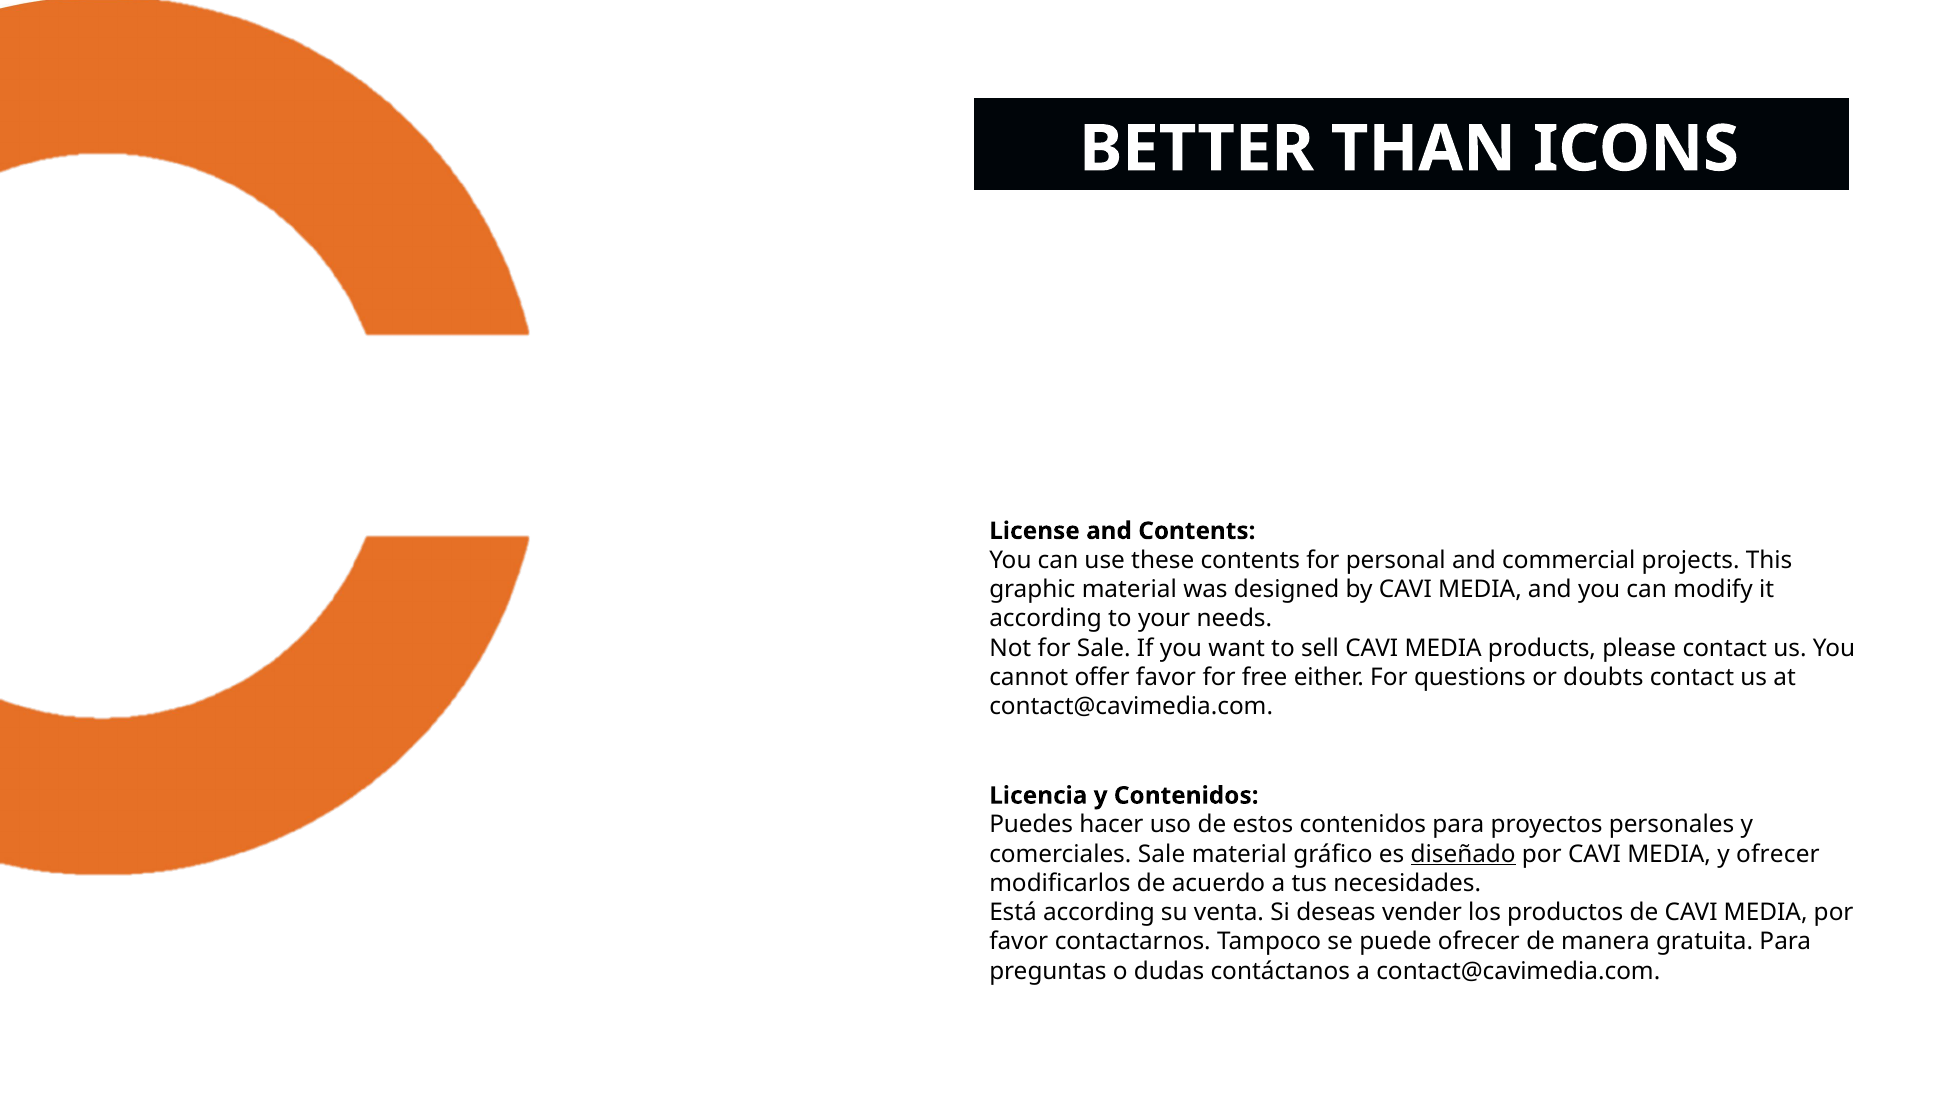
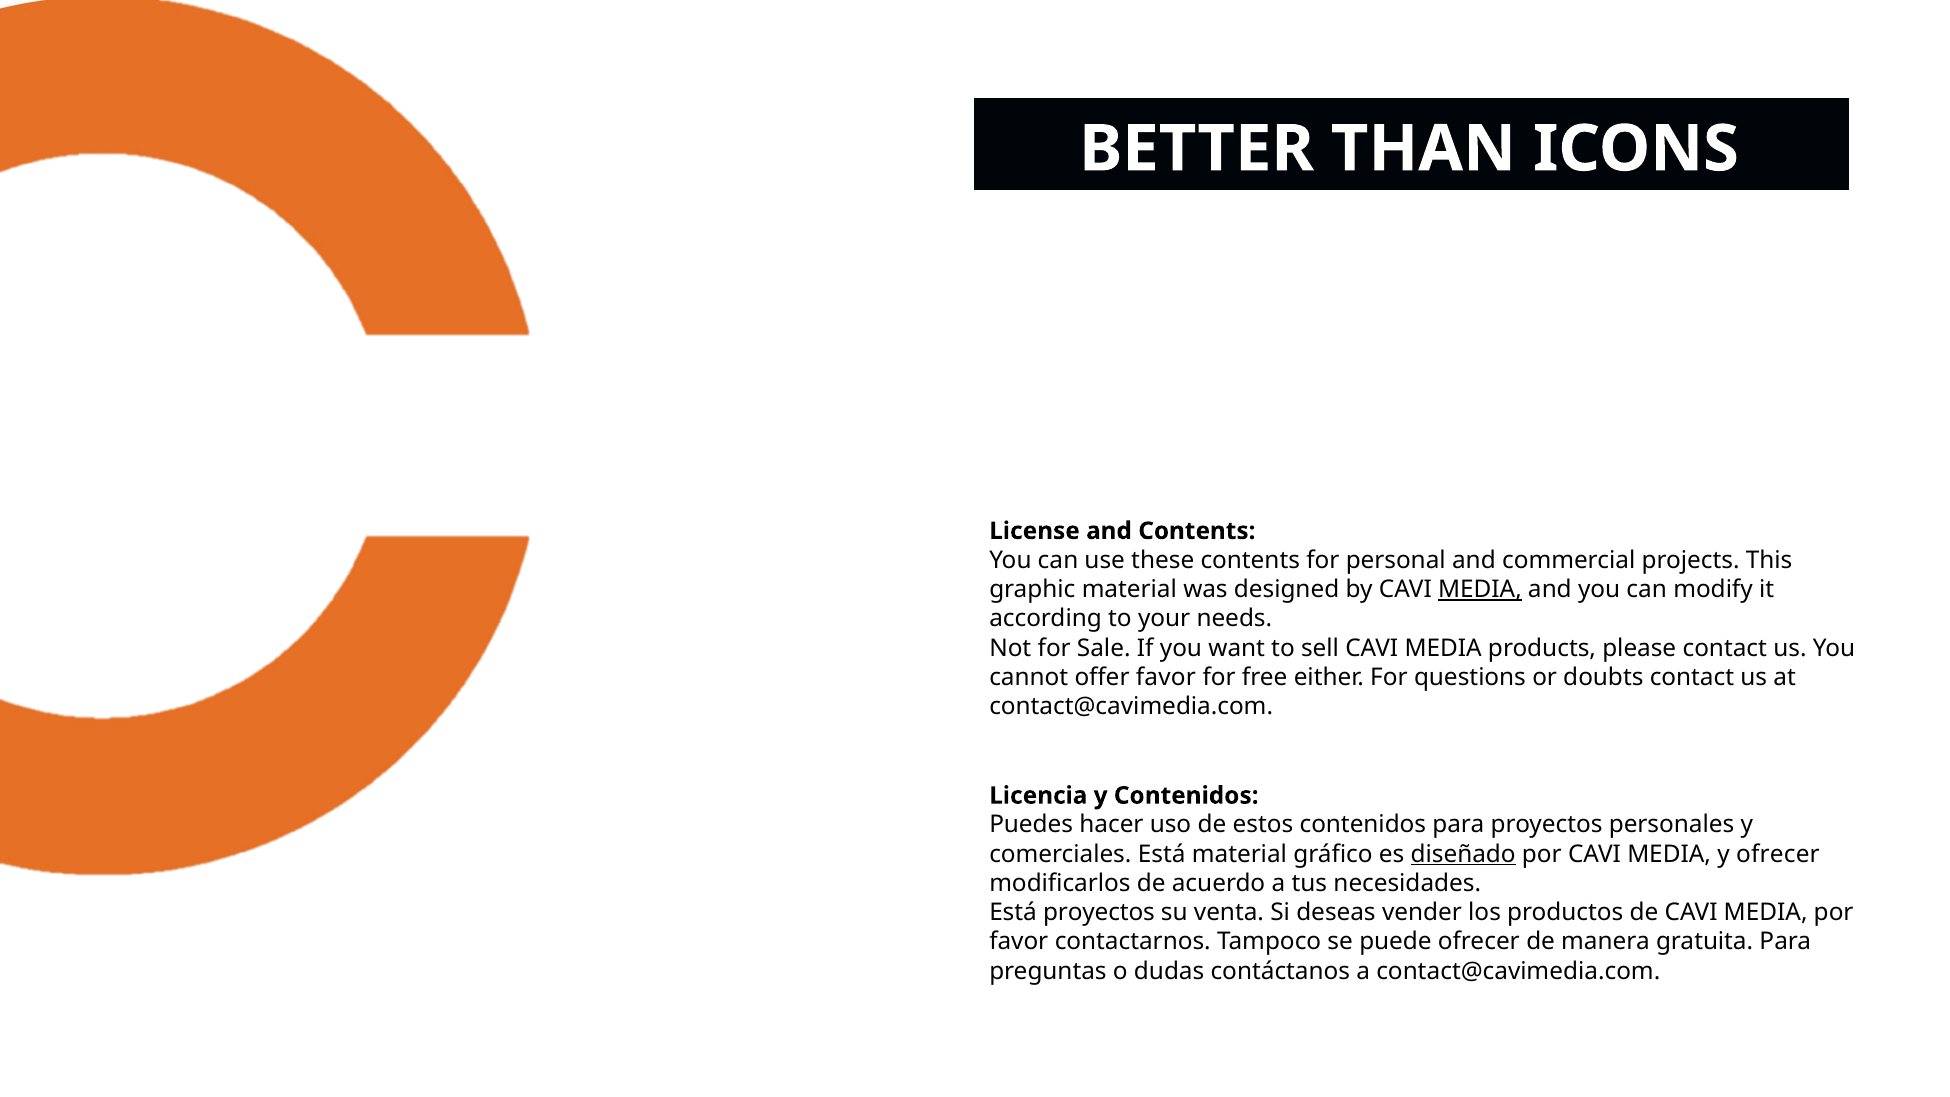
MEDIA underline: none -> present (1480, 589)
comerciales Sale: Sale -> Está (1162, 854)
Está according: according -> proyectos (1099, 913)
